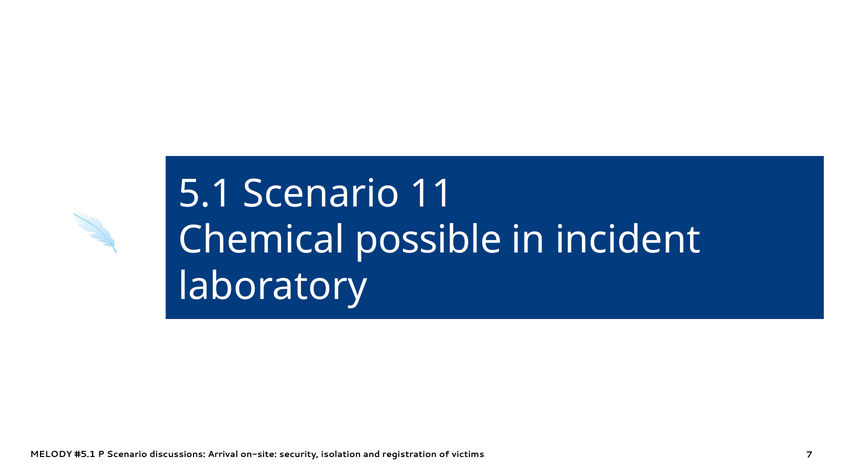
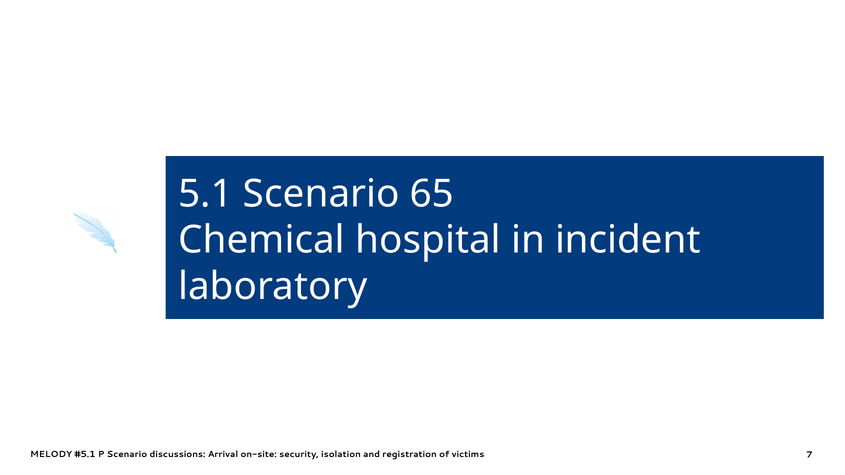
11: 11 -> 65 (432, 194)
possible: possible -> hospital (428, 240)
